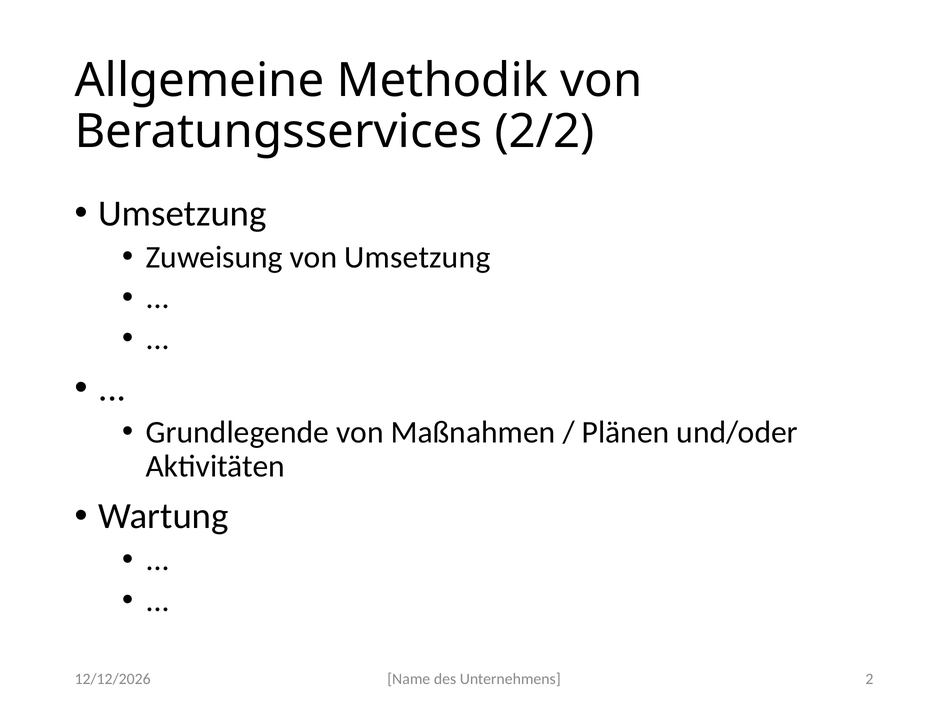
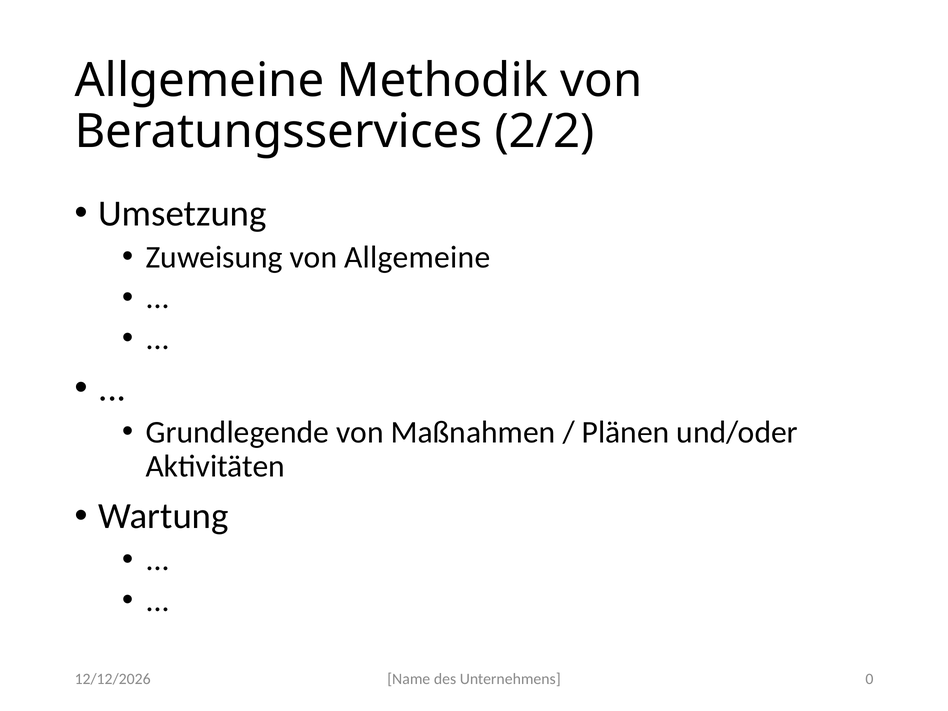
von Umsetzung: Umsetzung -> Allgemeine (417, 257)
2: 2 -> 0 (869, 679)
